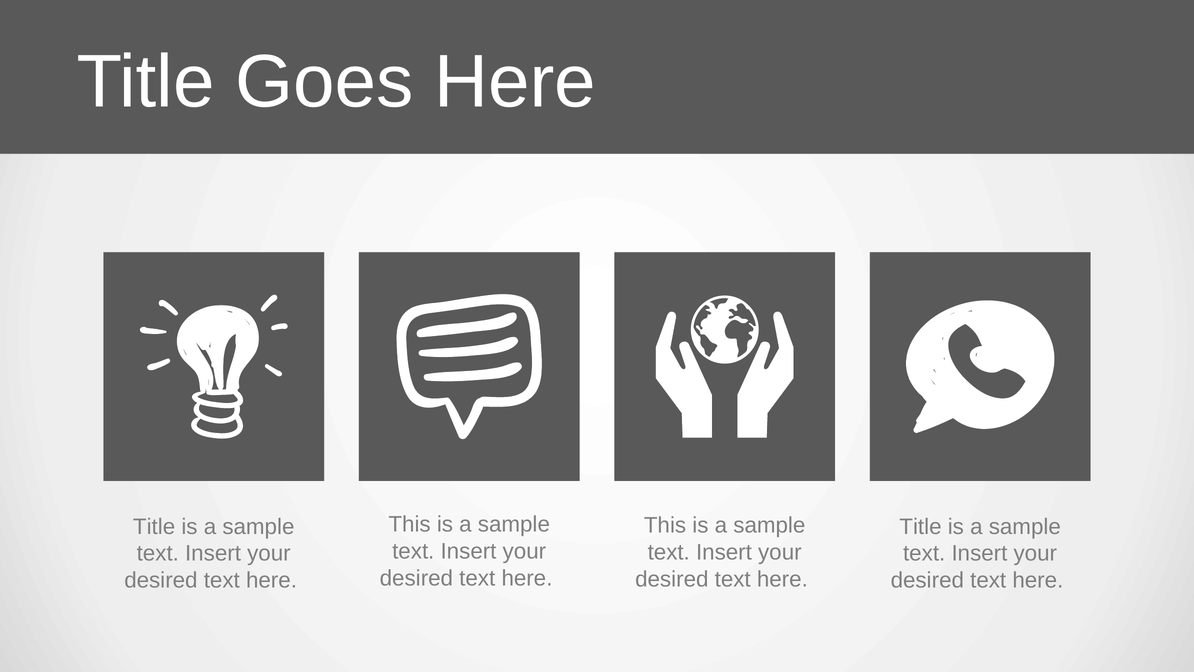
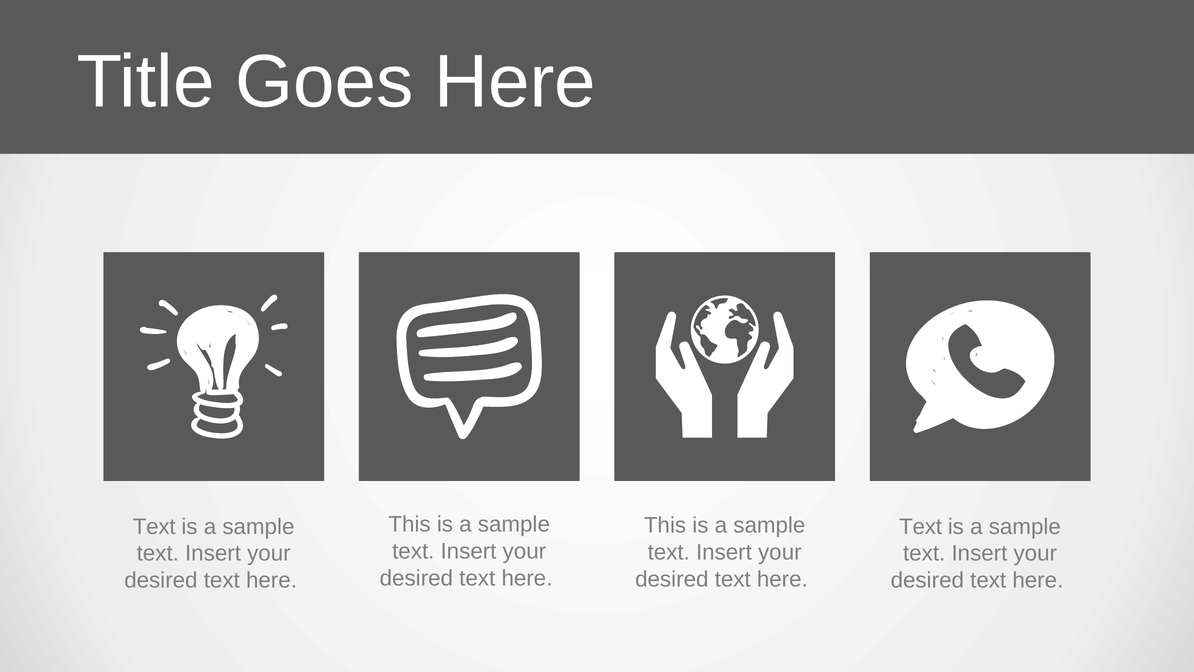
Title: Title -> Text (154, 526)
Title: Title -> Text (921, 526)
